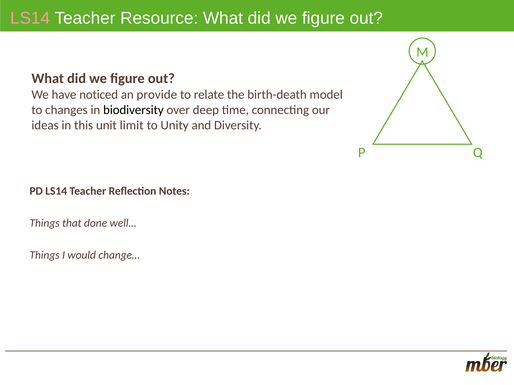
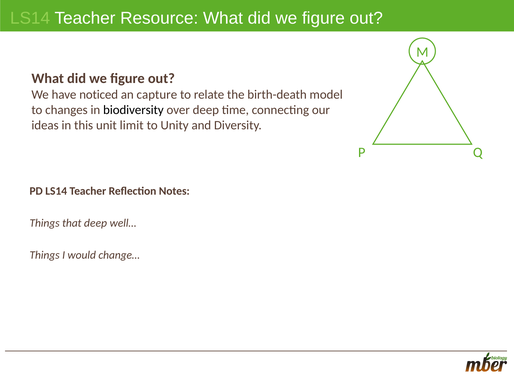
LS14 colour: pink -> light green (30, 18)
provide: provide -> capture (157, 95)
that done: done -> deep (96, 223)
